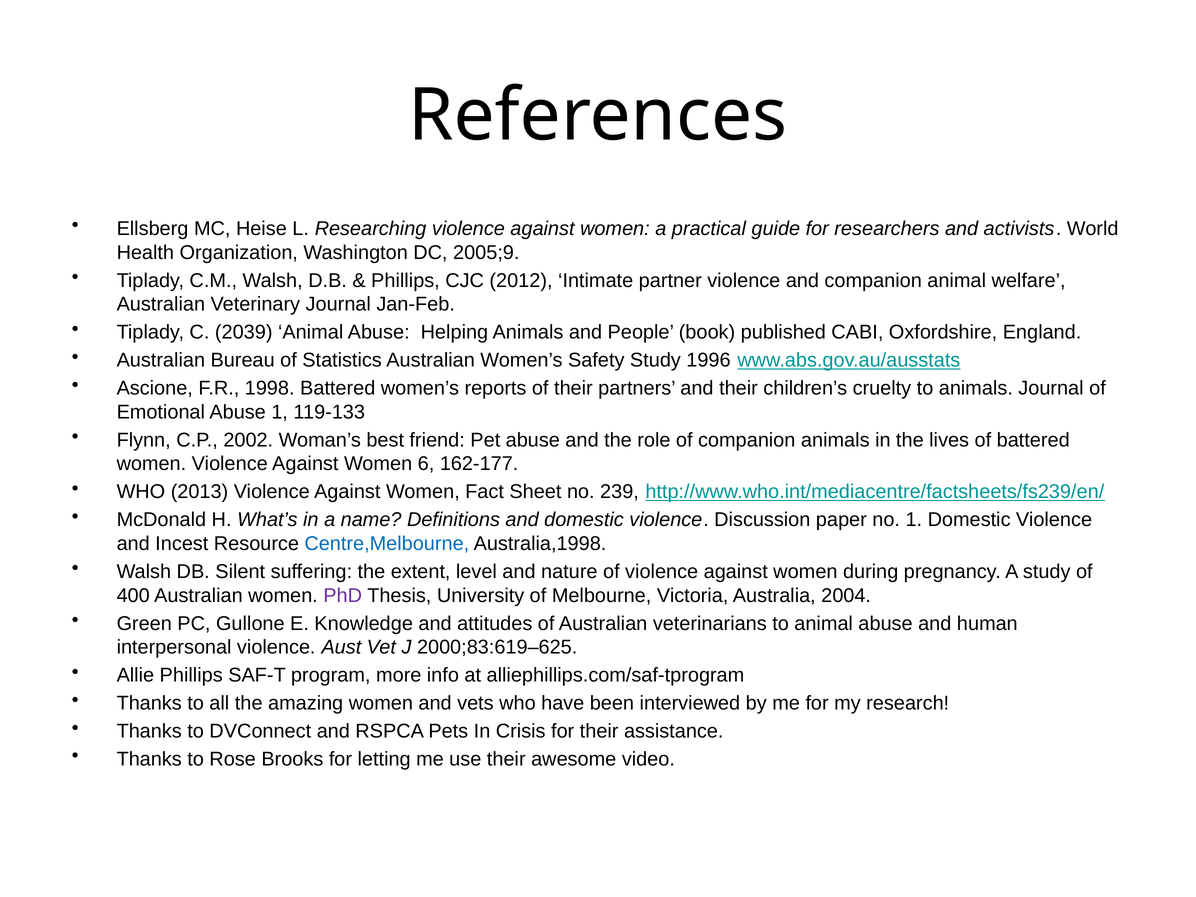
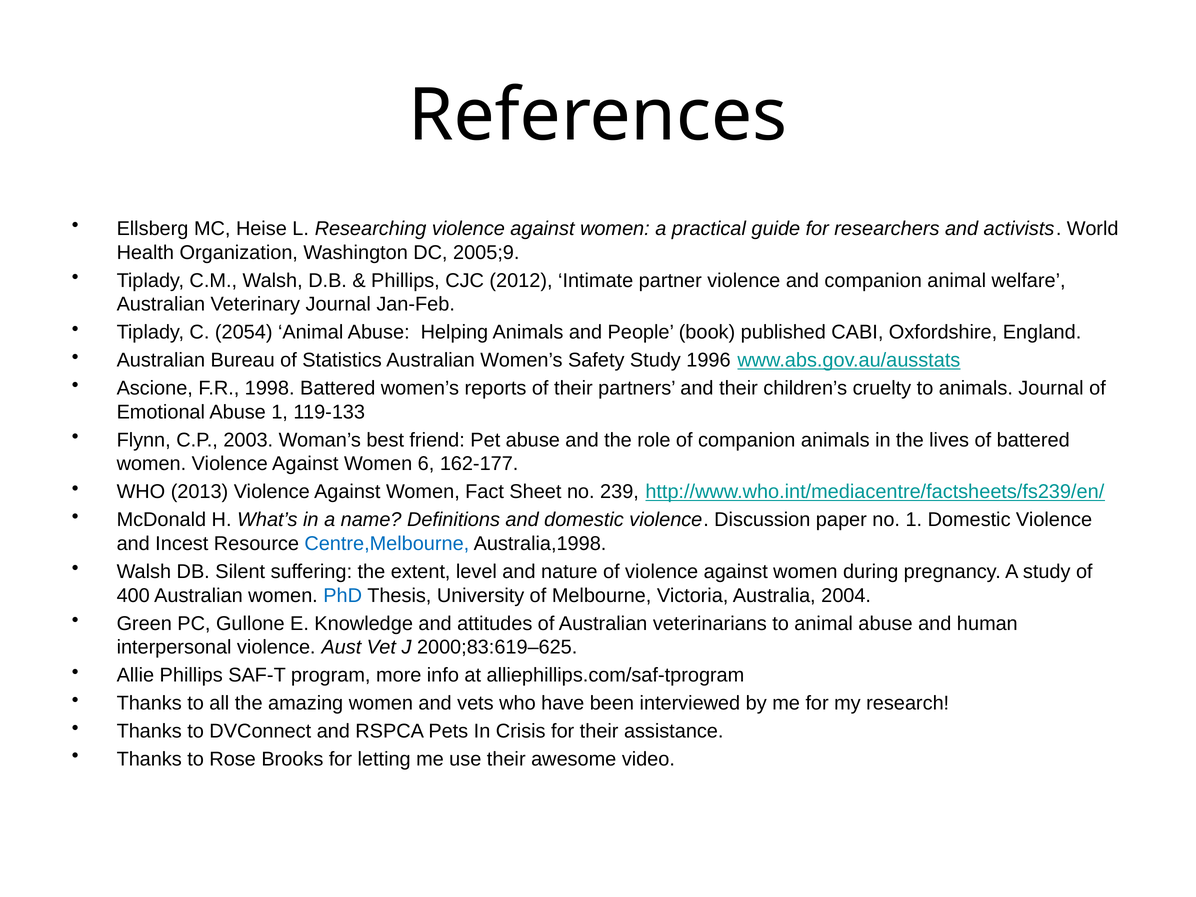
2039: 2039 -> 2054 (244, 332)
2002: 2002 -> 2003 (248, 440)
PhD colour: purple -> blue (343, 596)
